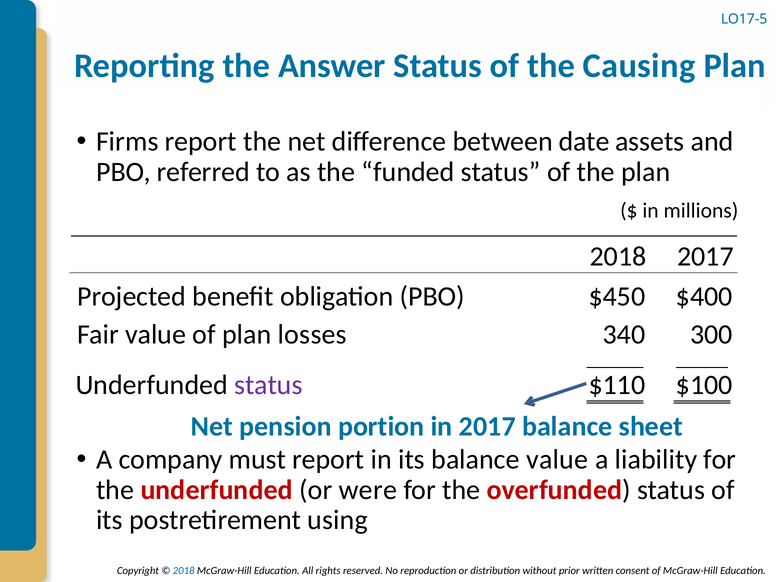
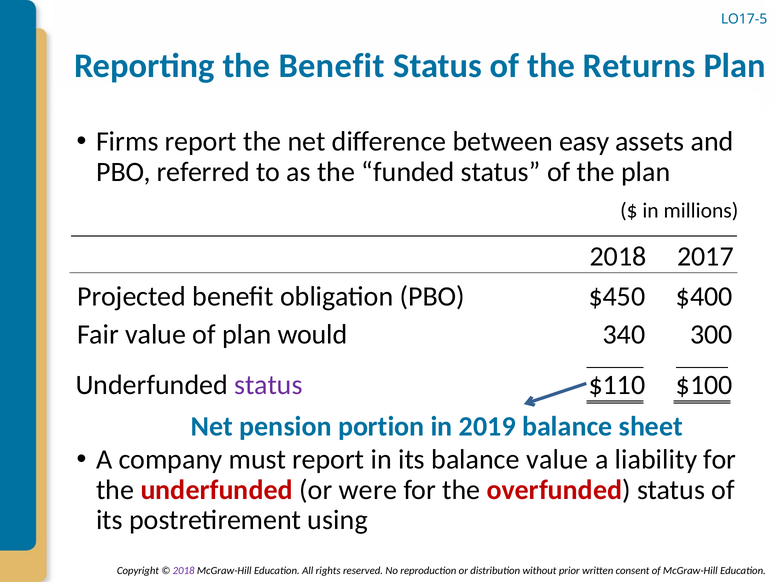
the Answer: Answer -> Benefit (332, 66)
Causing: Causing -> Returns (639, 66)
date: date -> easy (584, 141)
losses: losses -> would (312, 335)
in 2017: 2017 -> 2019 (487, 427)
2018 colour: blue -> purple (184, 571)
